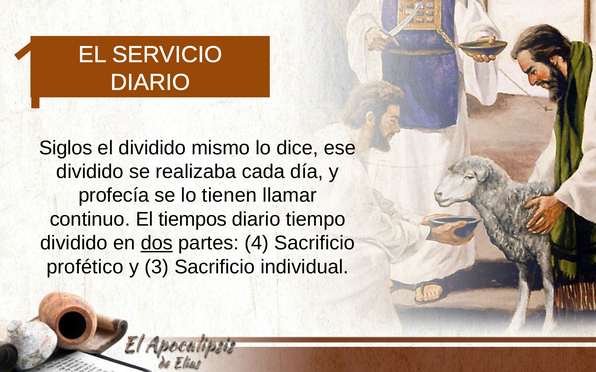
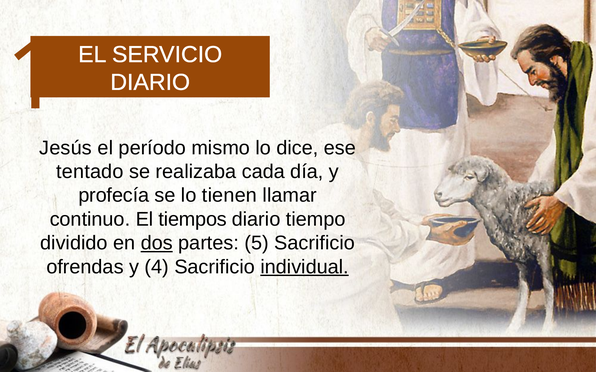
Siglos: Siglos -> Jesús (66, 148)
el dividido: dividido -> período (152, 148)
dividido: dividido -> tentado (90, 172)
4: 4 -> 5 (257, 243)
profético: profético -> ofrendas (85, 267)
3: 3 -> 4 (157, 267)
individual underline: none -> present (305, 267)
